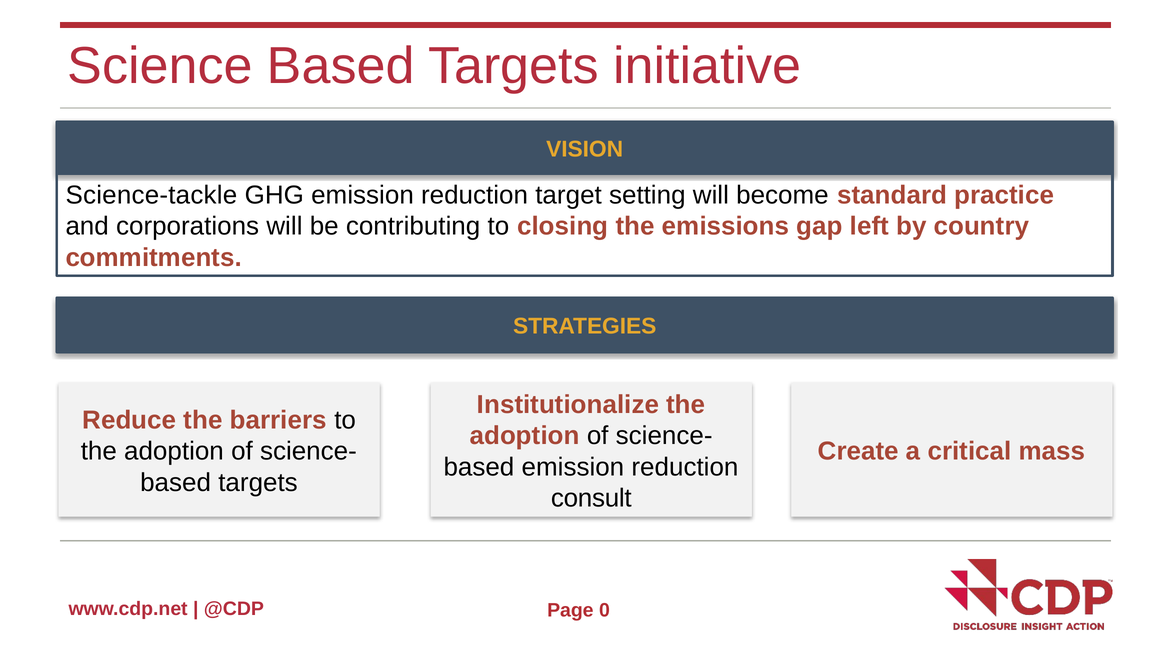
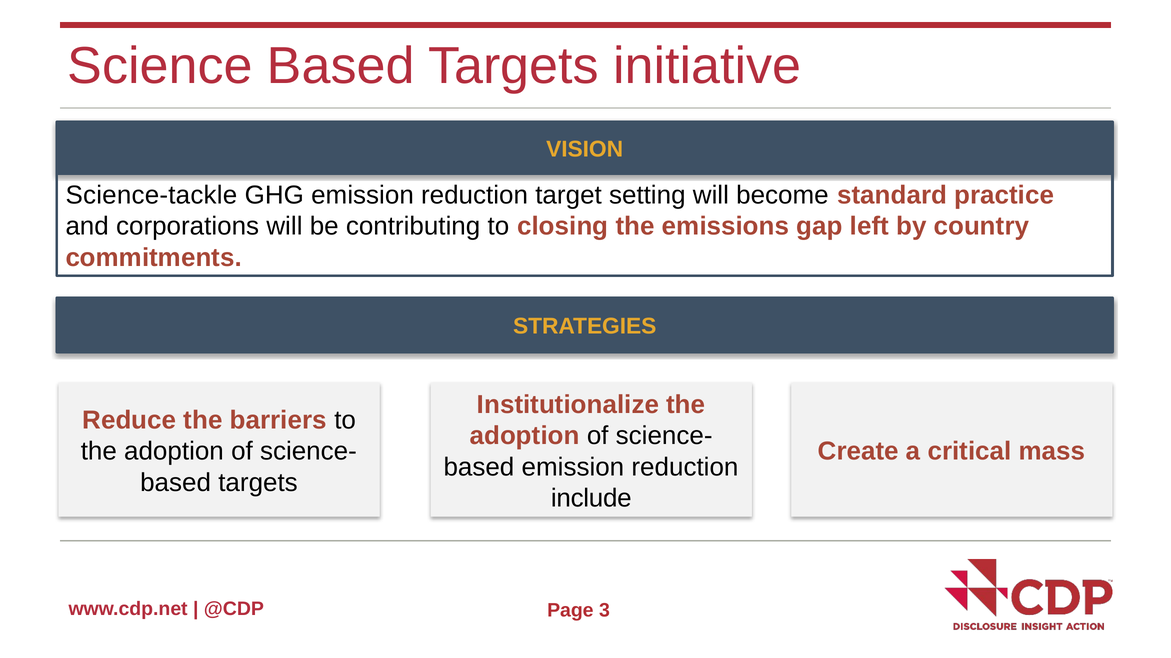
consult: consult -> include (591, 499)
0: 0 -> 3 (604, 611)
